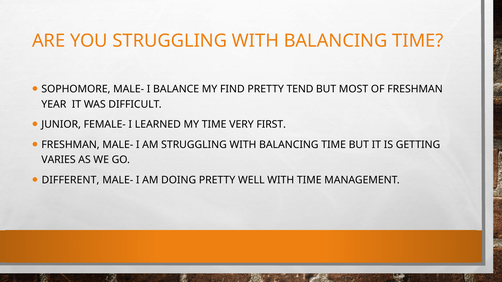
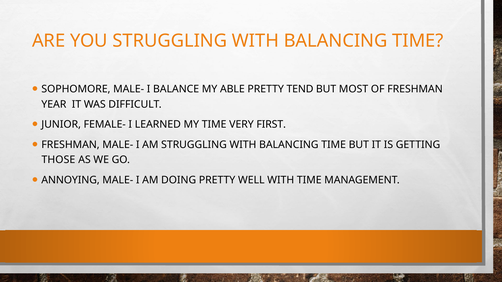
FIND: FIND -> ABLE (232, 89)
VARIES: VARIES -> THOSE (58, 160)
DIFFERENT: DIFFERENT -> ANNOYING (71, 180)
